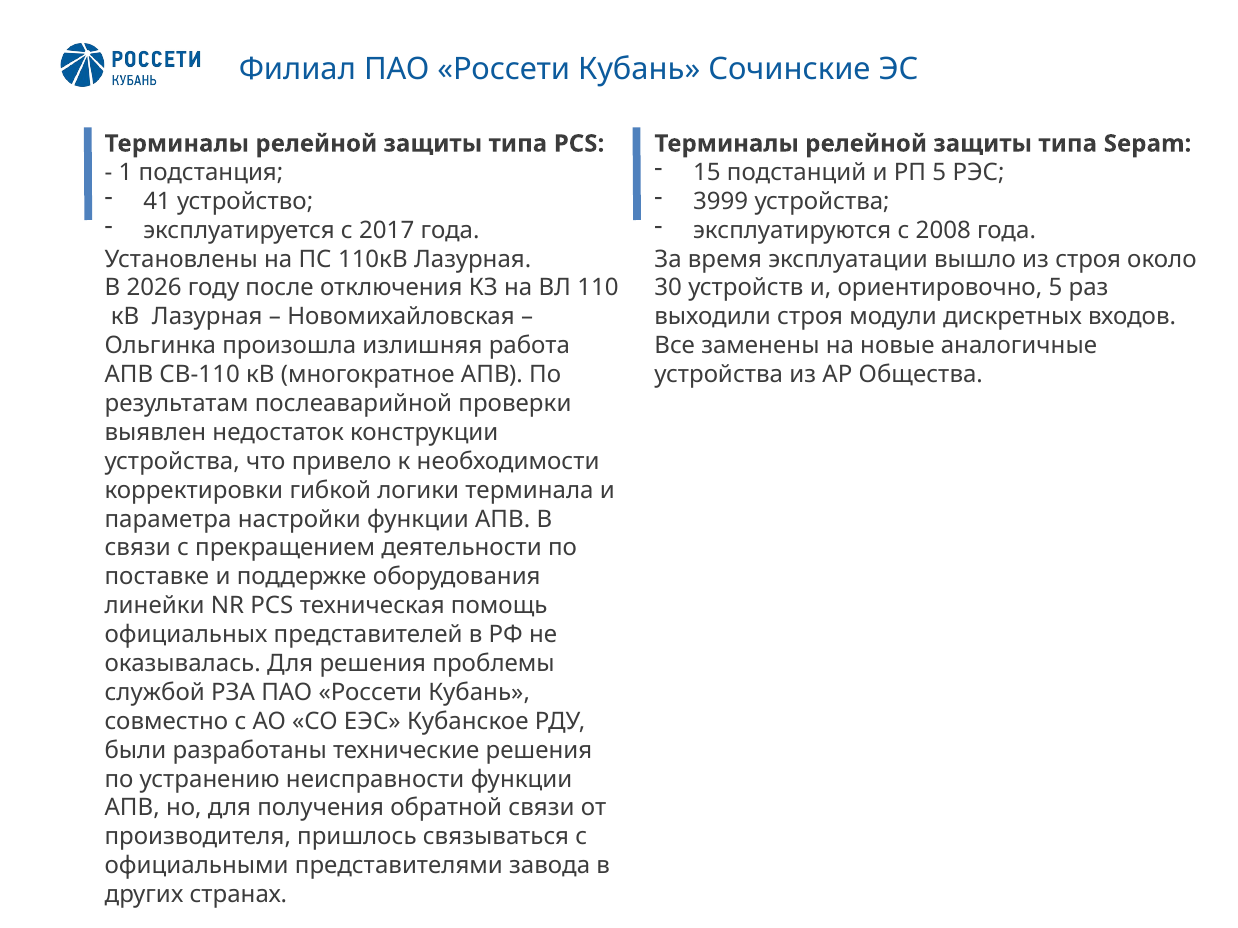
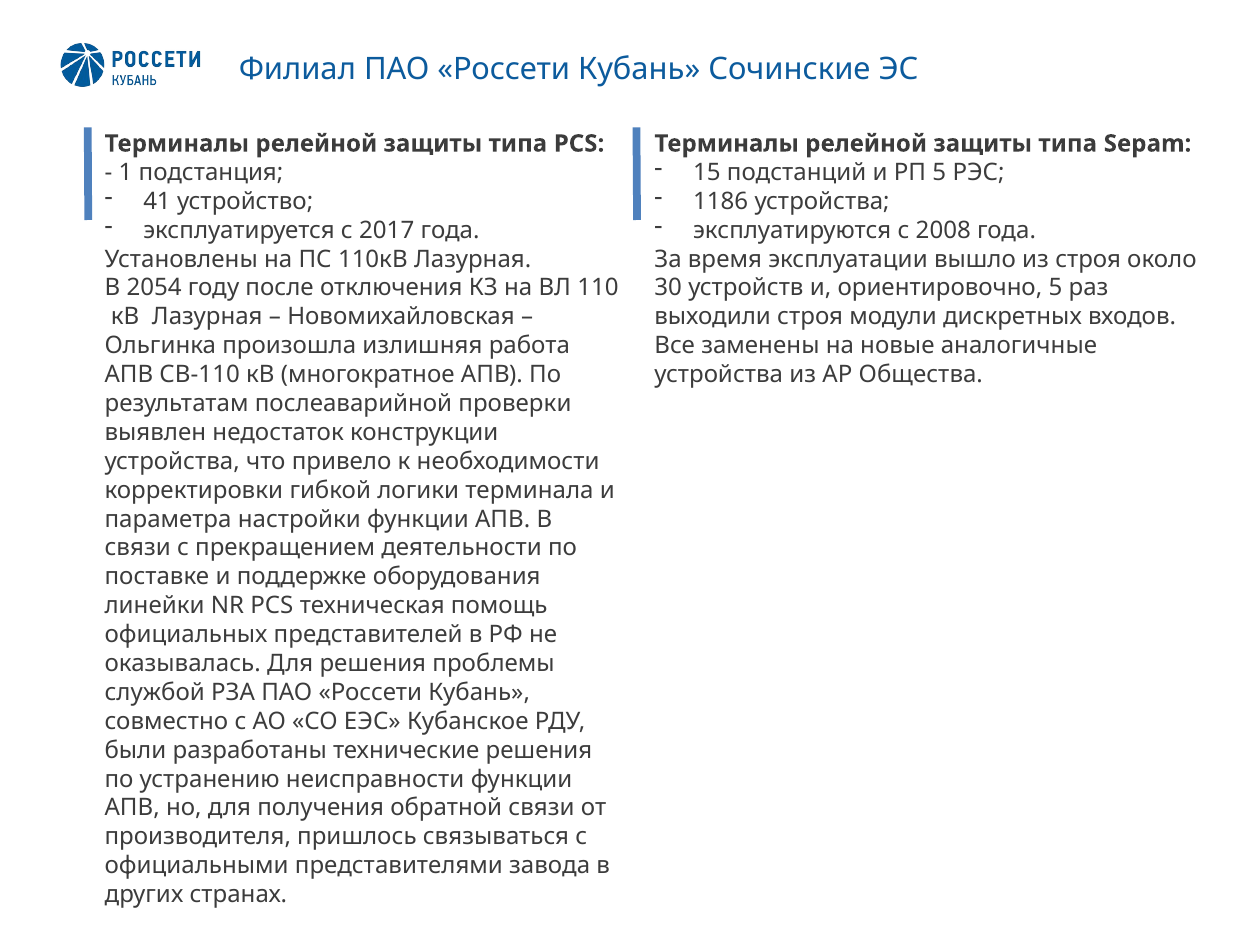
3999: 3999 -> 1186 (721, 201)
2026: 2026 -> 2054 (154, 288)
